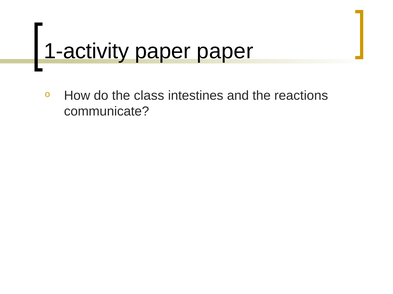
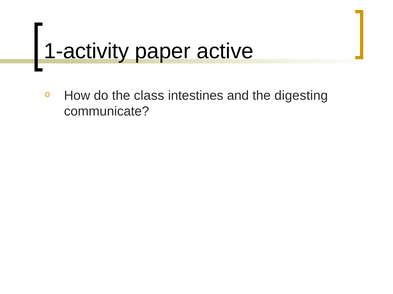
paper paper: paper -> active (225, 51)
reactions: reactions -> digesting (301, 96)
